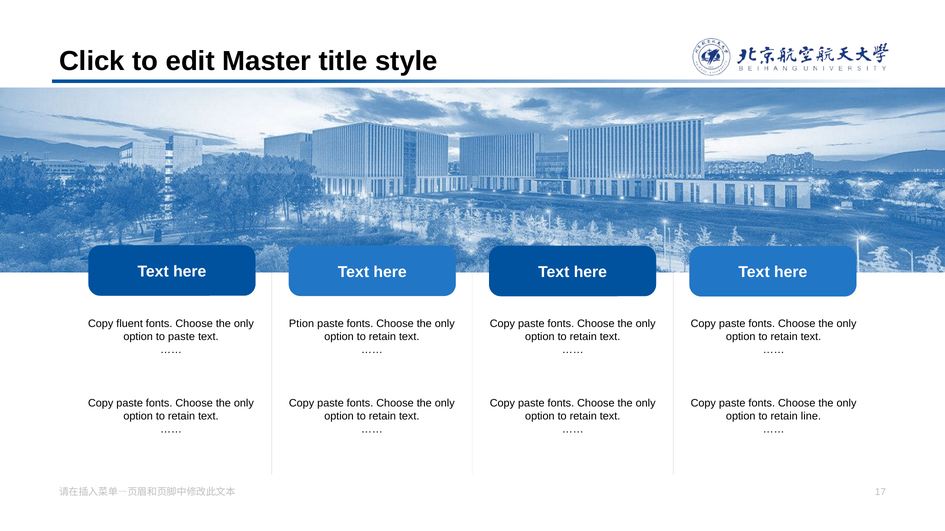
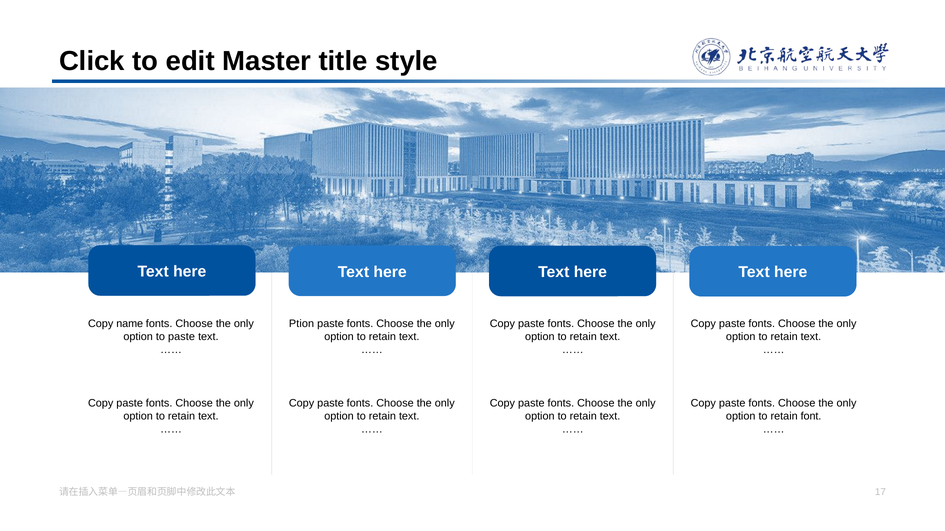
fluent: fluent -> name (130, 324)
line: line -> font (811, 417)
